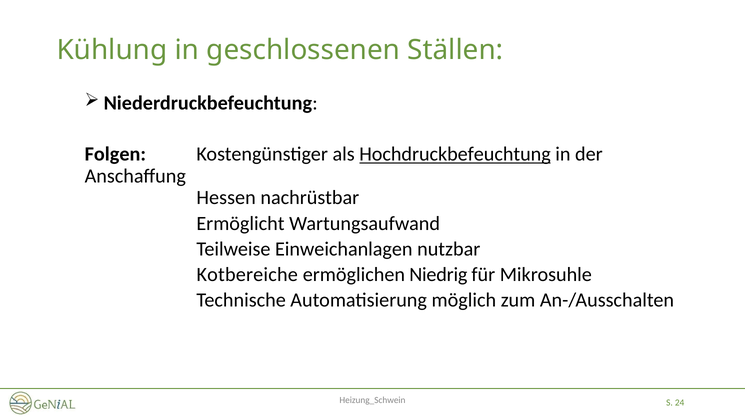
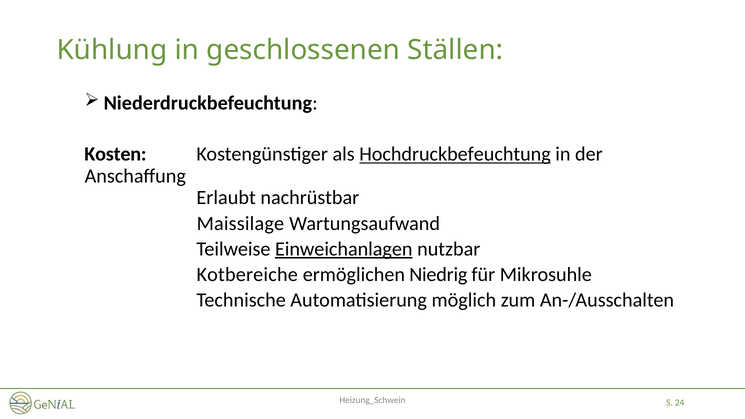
Folgen: Folgen -> Kosten (115, 154)
Hessen: Hessen -> Erlaubt (226, 198)
Ermöglicht: Ermöglicht -> Maissilage (240, 223)
Einweichanlagen underline: none -> present (344, 249)
